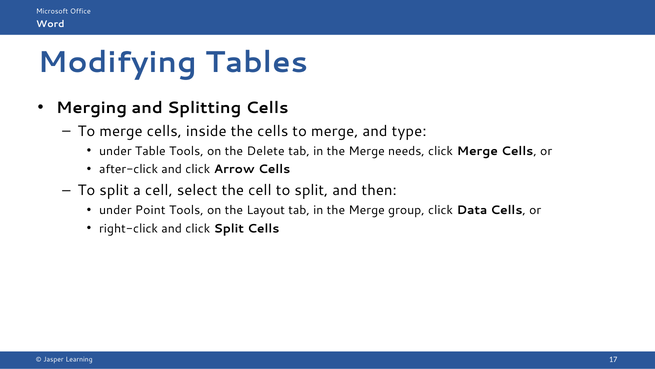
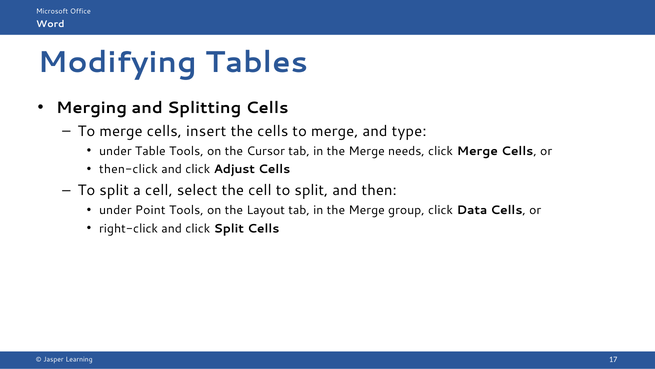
inside: inside -> insert (206, 131)
Delete: Delete -> Cursor (266, 151)
after-click: after-click -> then-click (128, 169)
Arrow: Arrow -> Adjust (234, 169)
